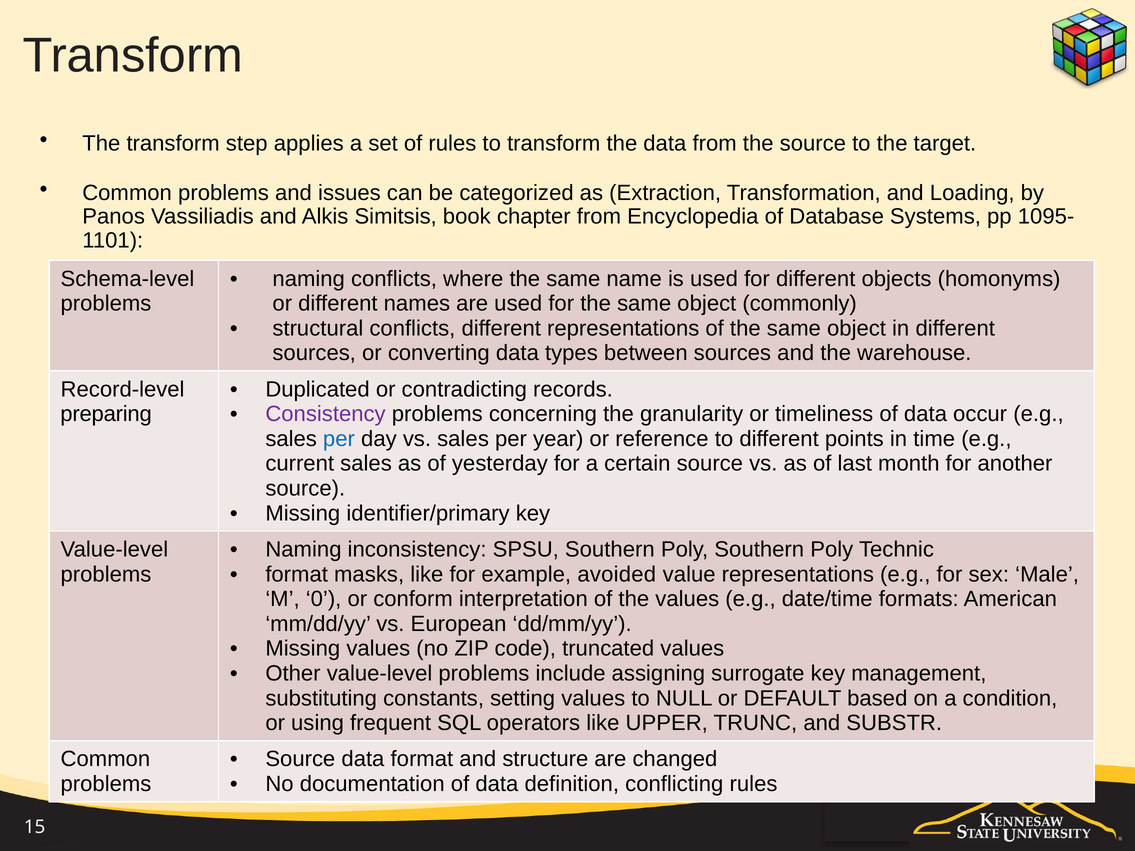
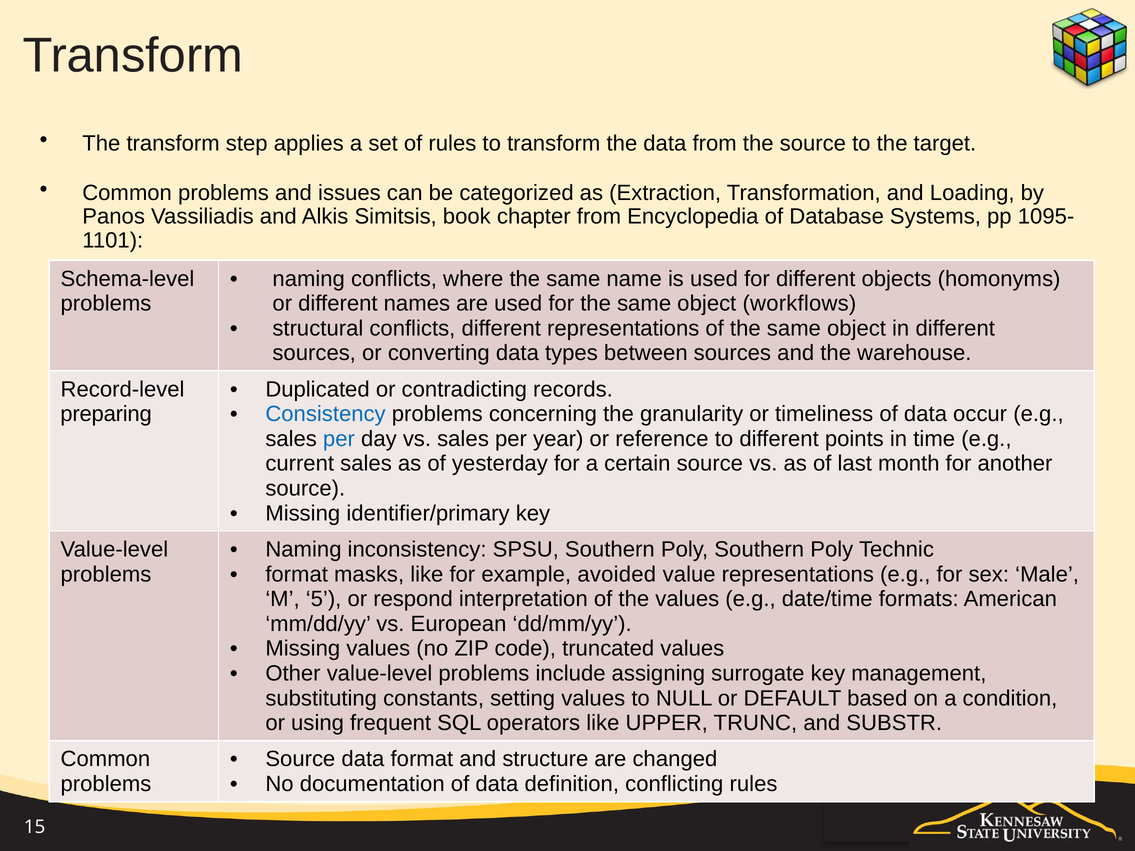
commonly: commonly -> workflows (799, 304)
Consistency colour: purple -> blue (326, 414)
0: 0 -> 5 (324, 599)
conform: conform -> respond (413, 599)
